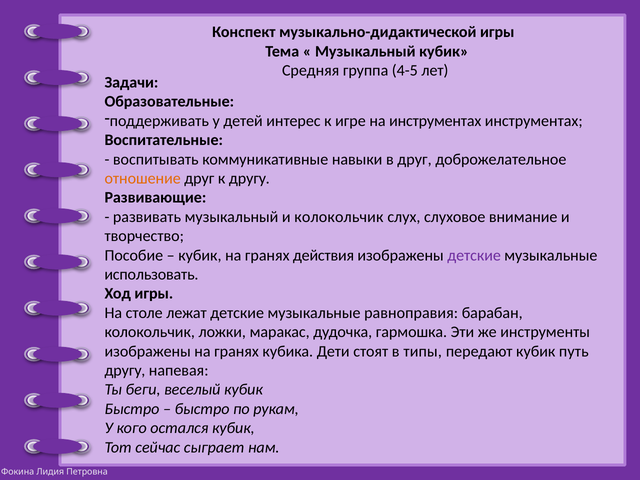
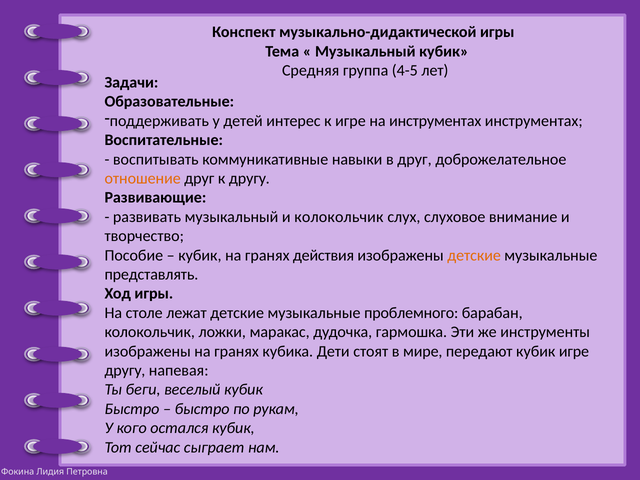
детские colour: purple -> orange (474, 255)
использовать: использовать -> представлять (151, 274)
равноправия: равноправия -> проблемного (411, 313)
типы: типы -> мире (423, 351)
кубик путь: путь -> игре (574, 351)
